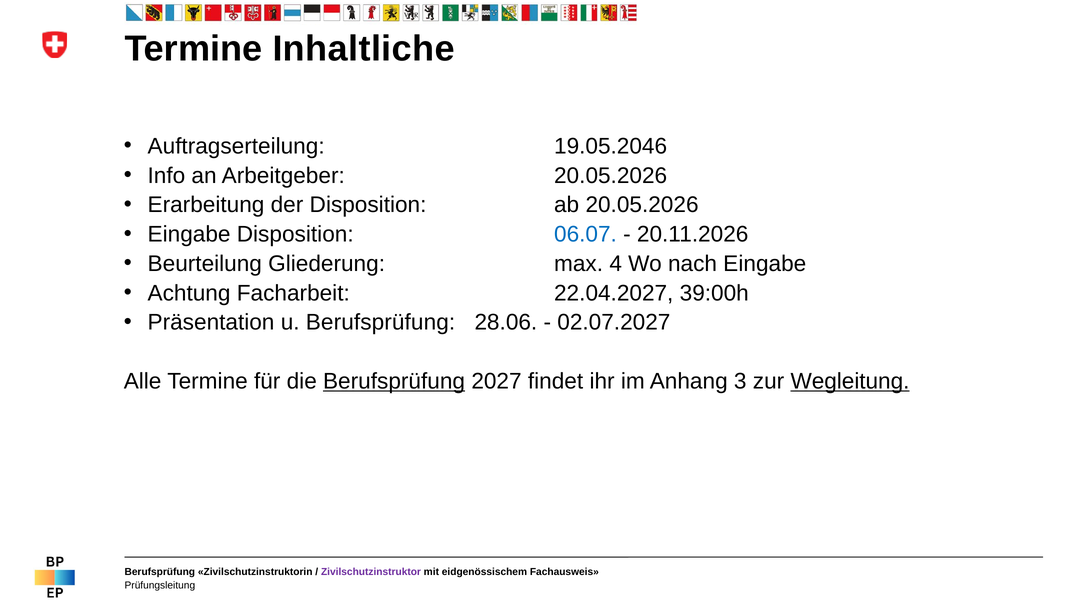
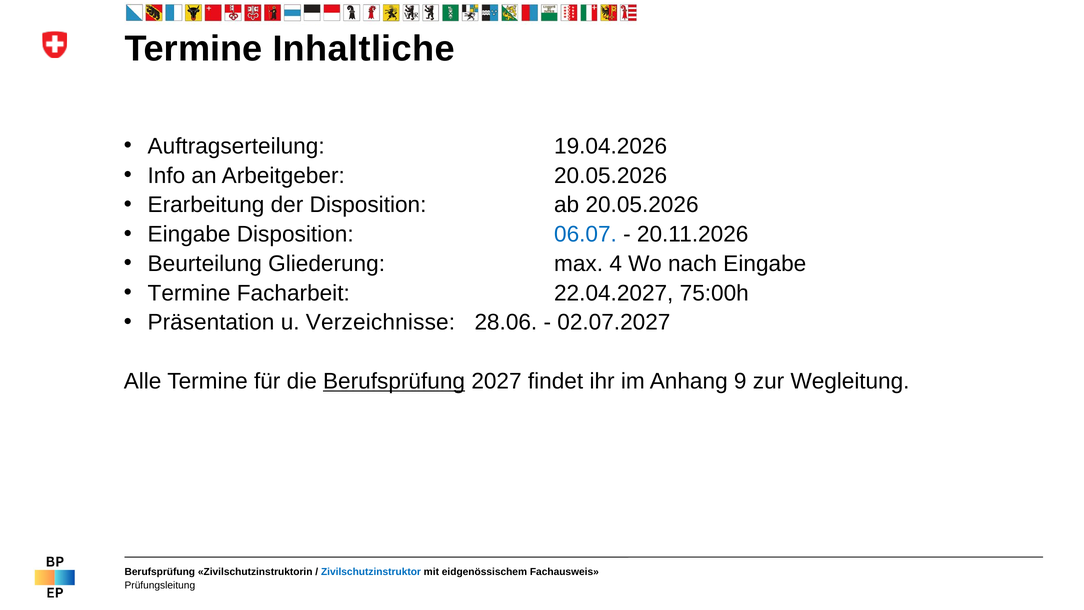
19.05.2046: 19.05.2046 -> 19.04.2026 (611, 146)
Achtung: Achtung -> Termine (189, 293)
39:00h: 39:00h -> 75:00h (714, 293)
u Berufsprüfung: Berufsprüfung -> Verzeichnisse (380, 322)
3: 3 -> 9 (740, 381)
Wegleitung underline: present -> none (850, 381)
Zivilschutzinstruktor colour: purple -> blue (371, 572)
